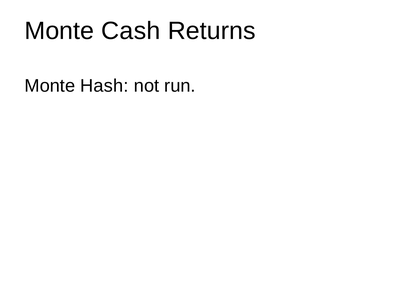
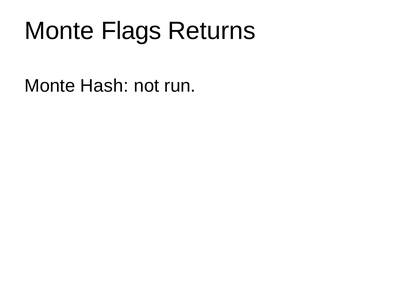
Cash: Cash -> Flags (131, 31)
